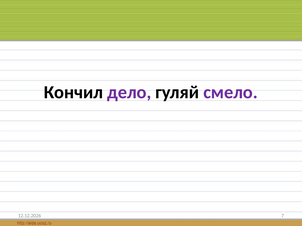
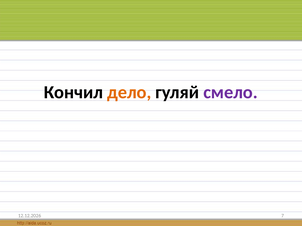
дело colour: purple -> orange (129, 93)
